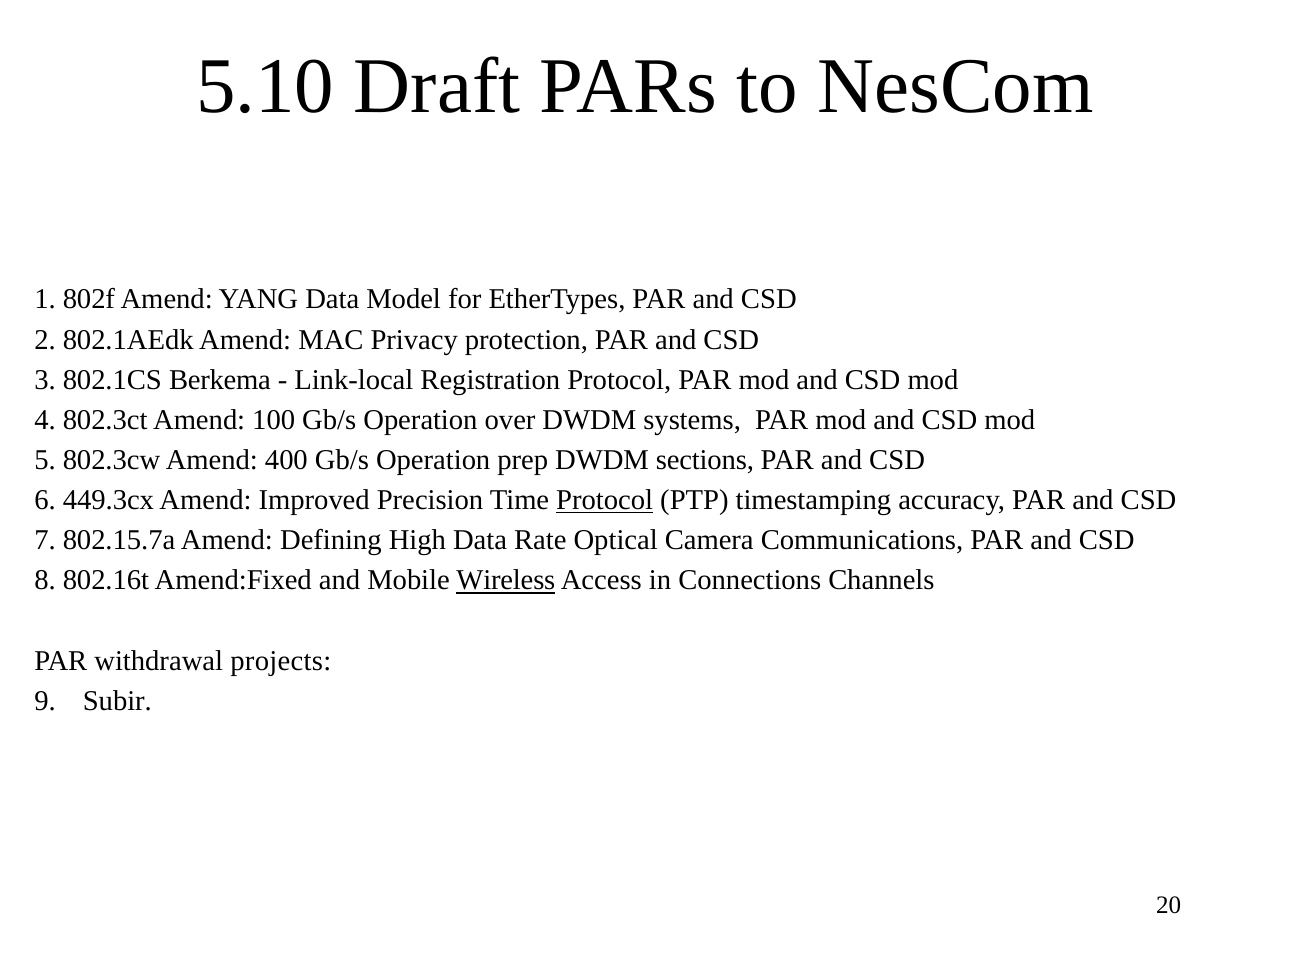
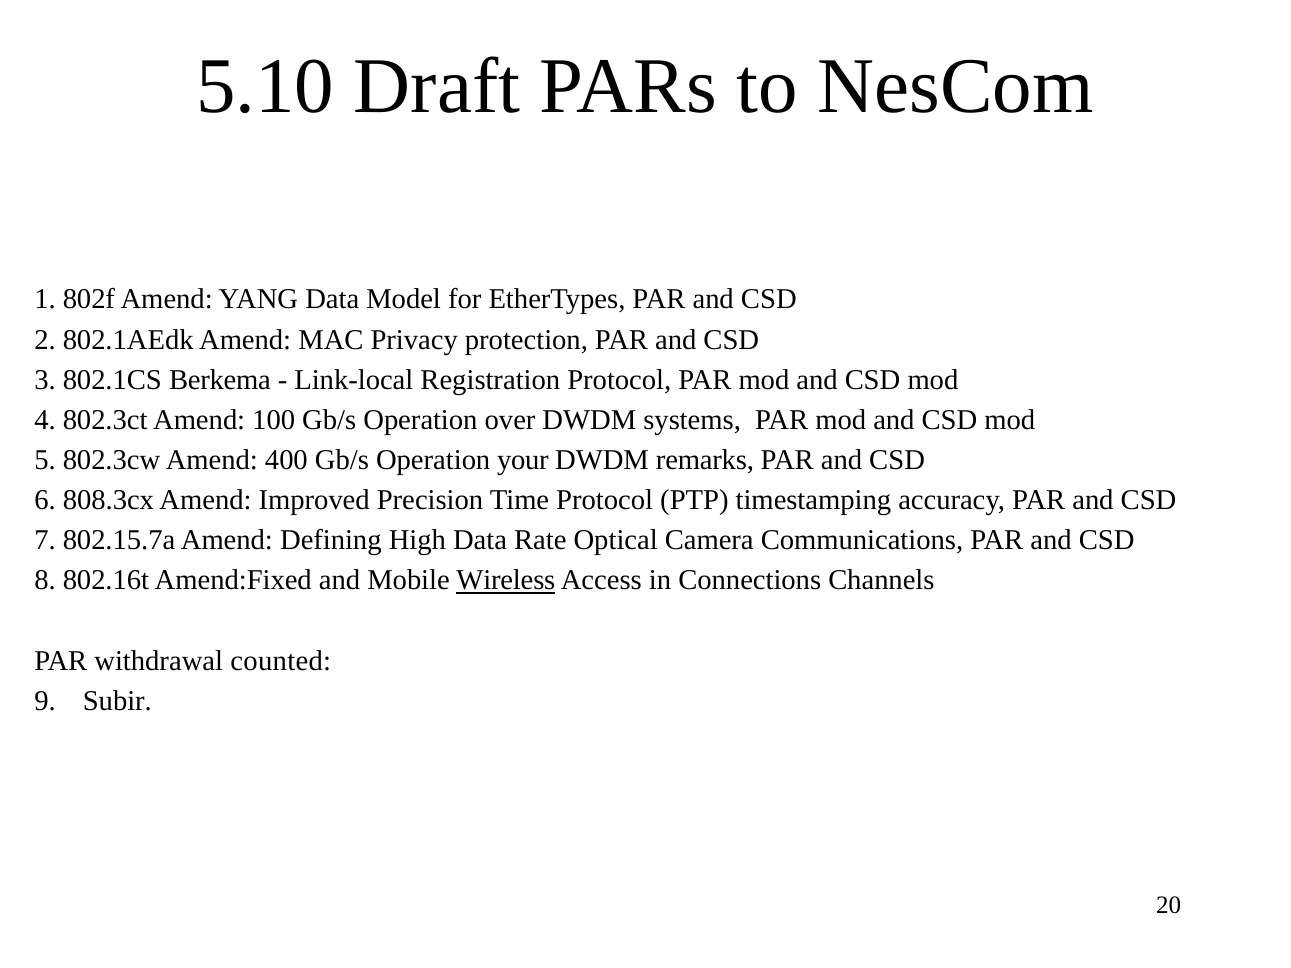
prep: prep -> your (523, 460)
sections: sections -> remarks (705, 460)
449.3cx: 449.3cx -> 808.3cx (108, 500)
Protocol underline: present -> none (605, 500)
projects: projects -> counted (281, 661)
